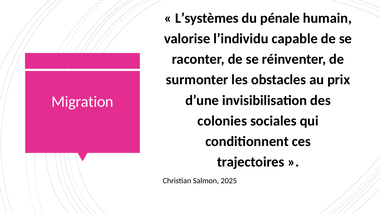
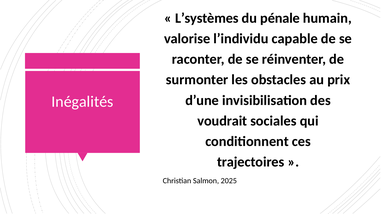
Migration: Migration -> Inégalités (82, 102)
colonies: colonies -> voudrait (222, 121)
